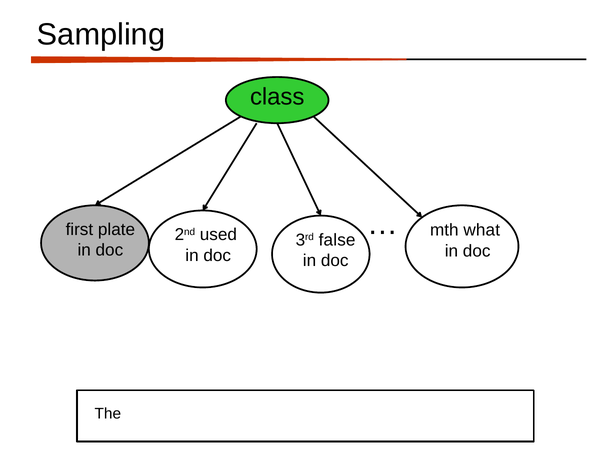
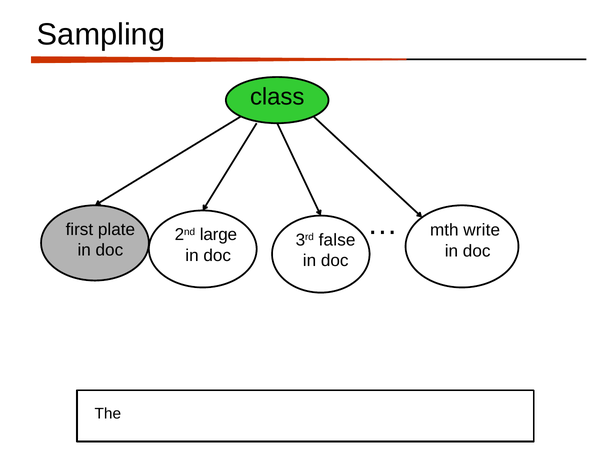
what: what -> write (482, 230)
used: used -> large (218, 235)
